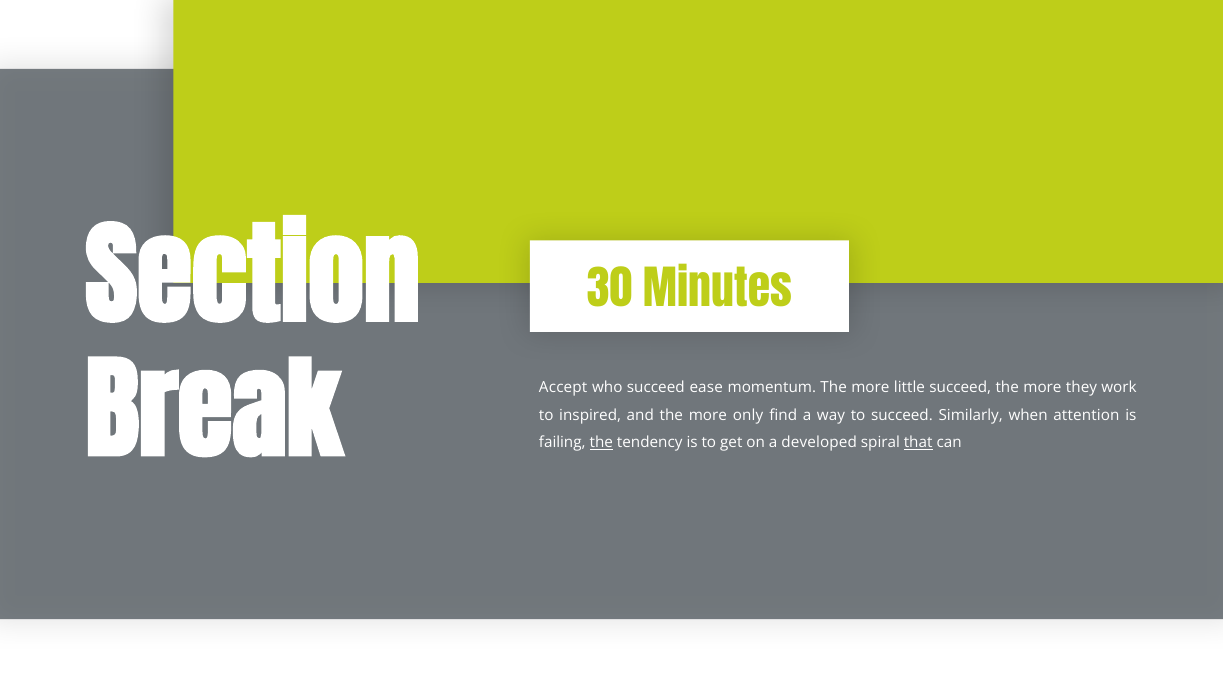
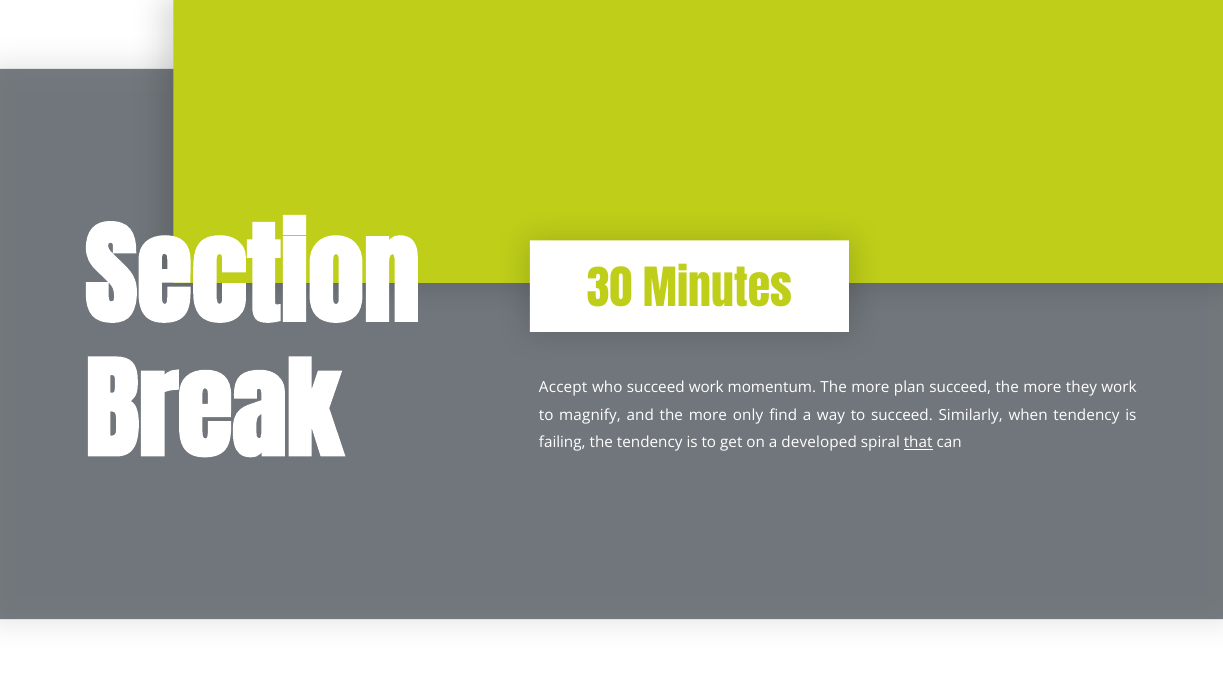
succeed ease: ease -> work (706, 387)
little: little -> plan (909, 387)
inspired: inspired -> magnify (590, 415)
when attention: attention -> tendency (1086, 415)
the underline: present -> none (601, 442)
